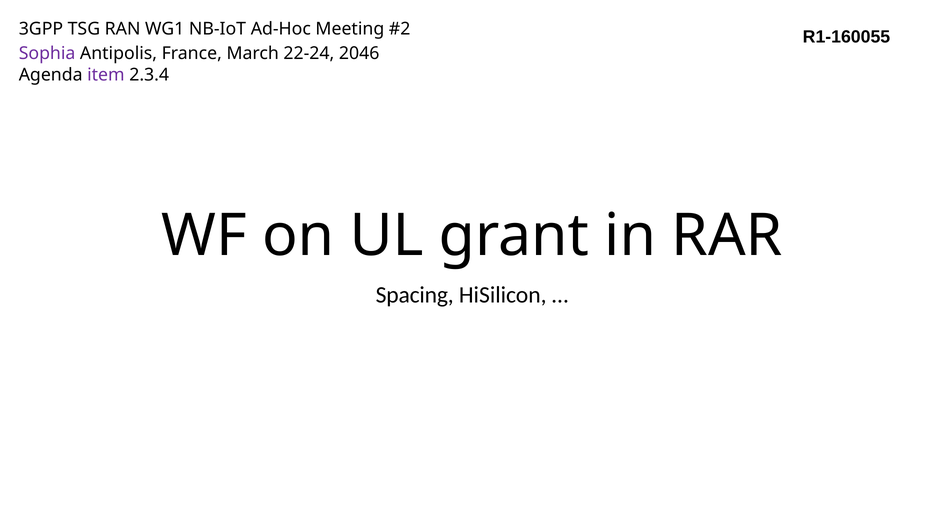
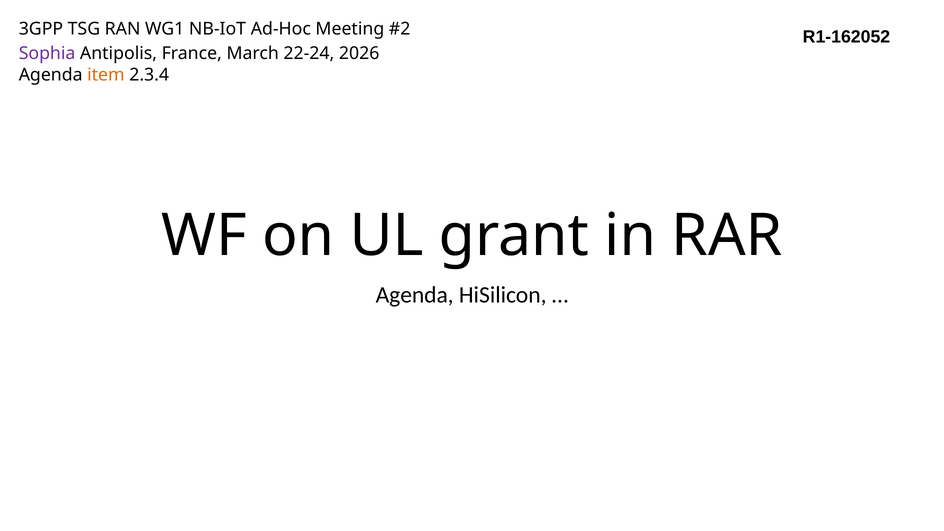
R1-160055: R1-160055 -> R1-162052 (846, 37)
2046: 2046 -> 2026 (359, 54)
item colour: purple -> orange (106, 75)
Spacing: Spacing -> Agenda (415, 295)
